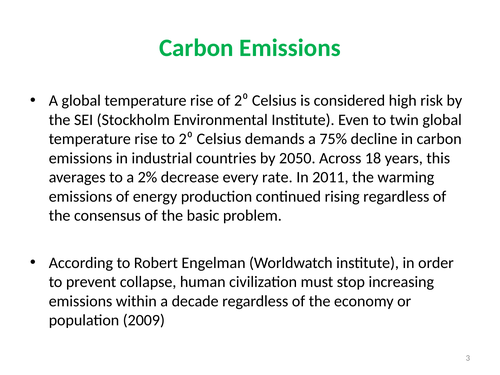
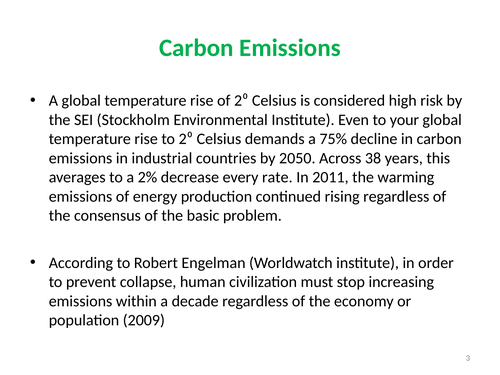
twin: twin -> your (404, 120)
18: 18 -> 38 (373, 158)
